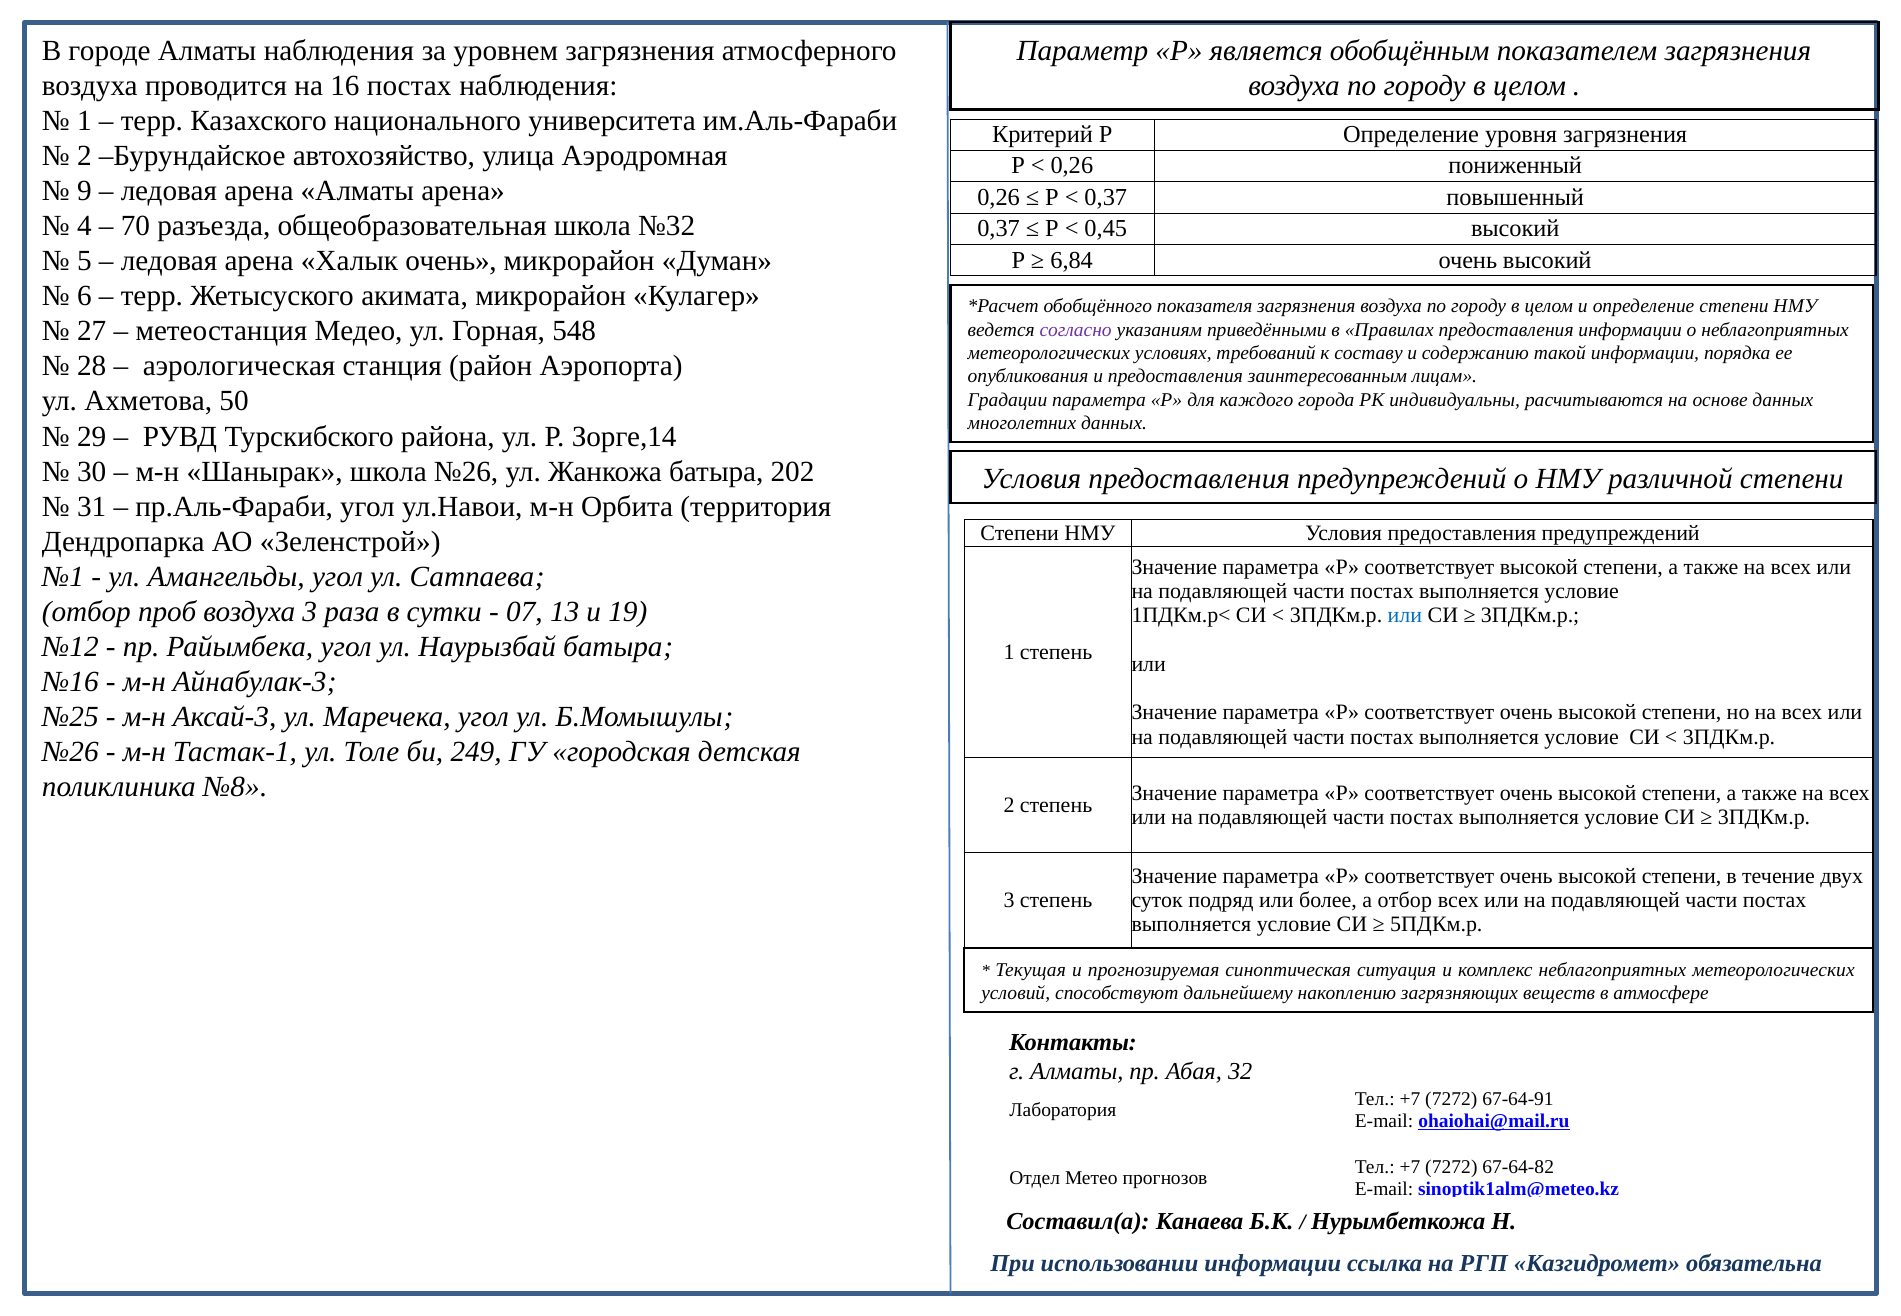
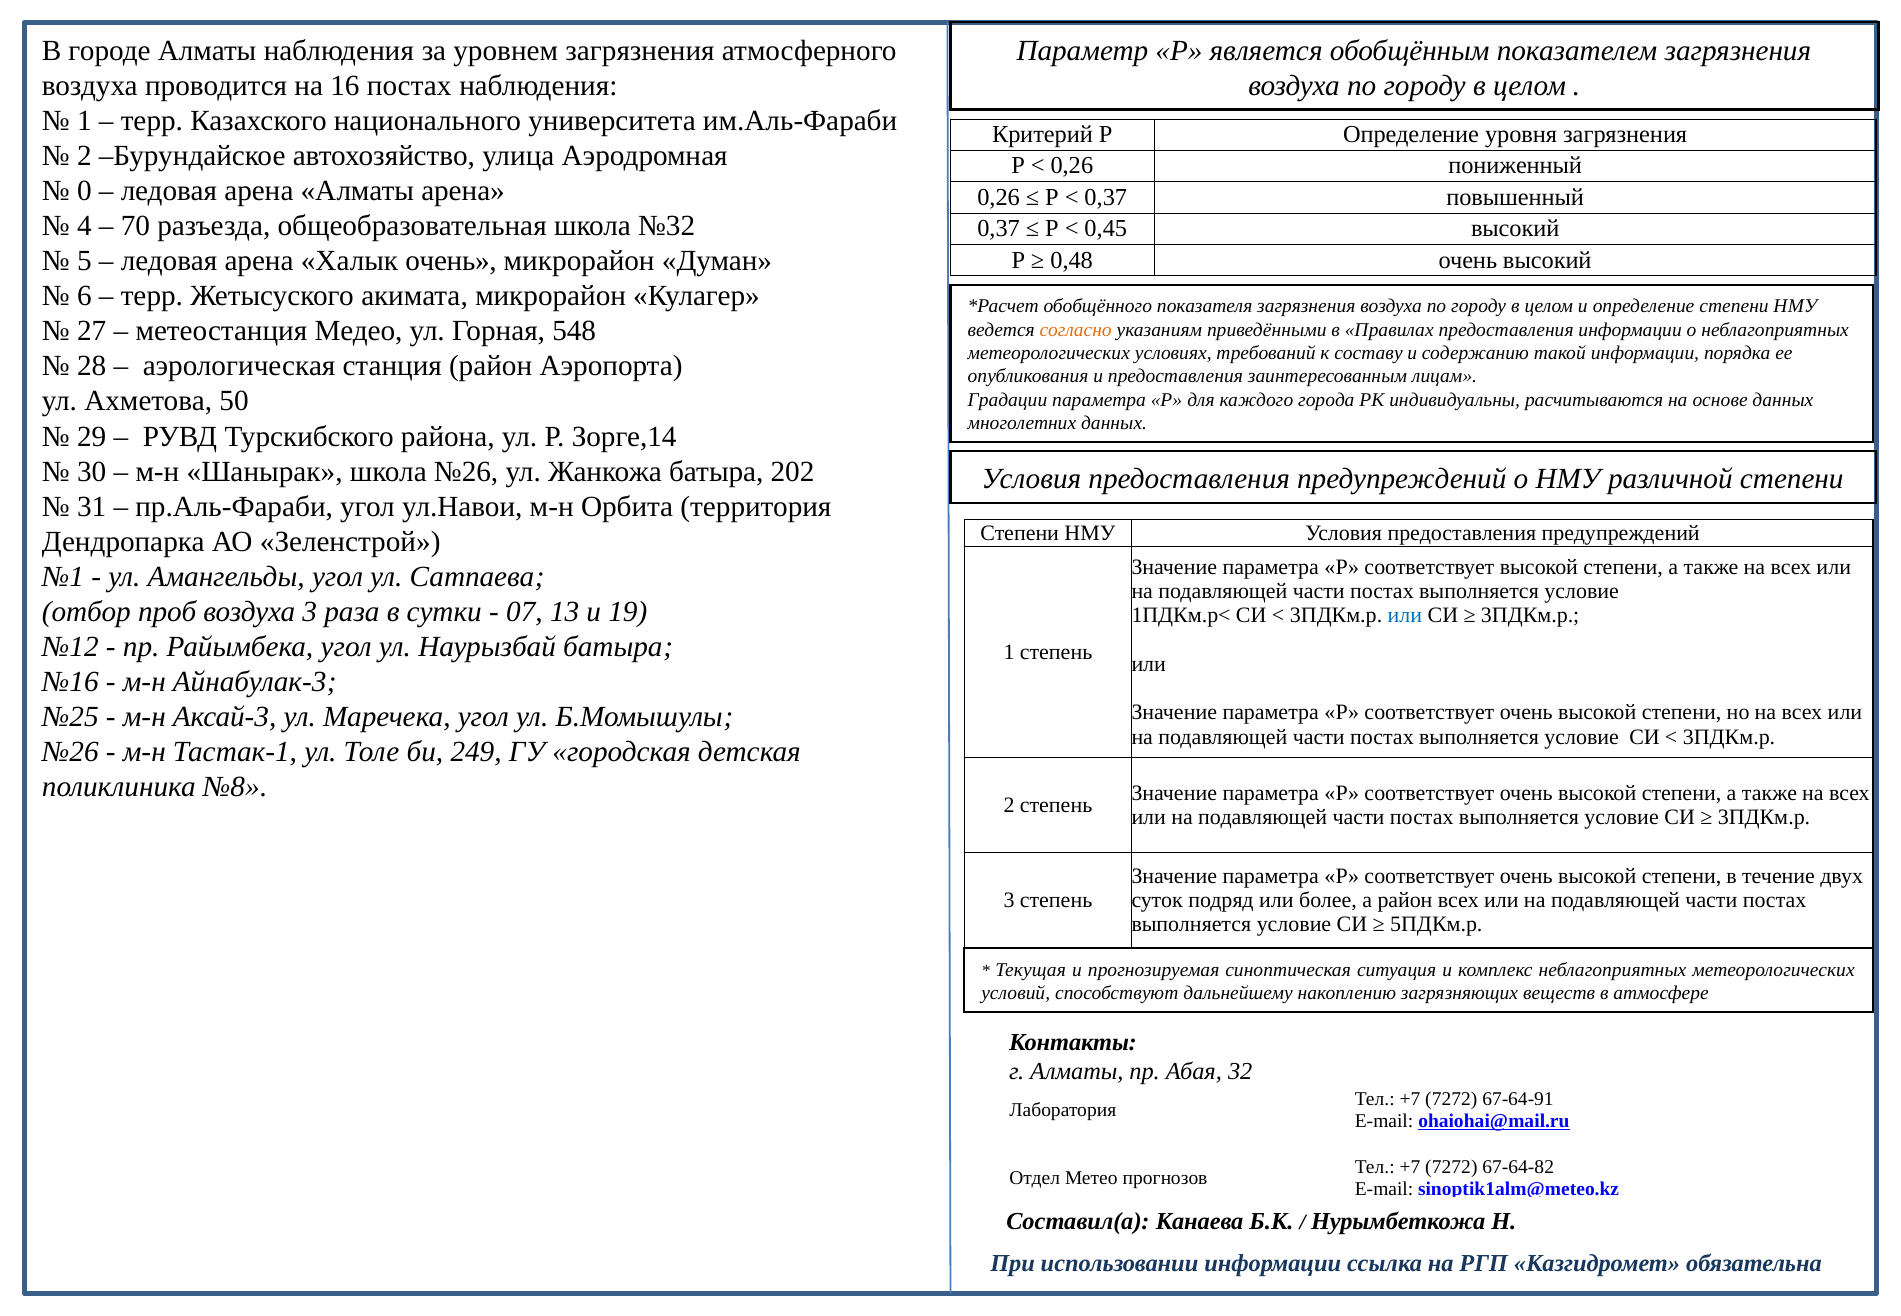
9: 9 -> 0 (84, 191)
6,84: 6,84 -> 0,48 (1072, 260)
согласно colour: purple -> orange (1076, 330)
а отбор: отбор -> район (1405, 900)
